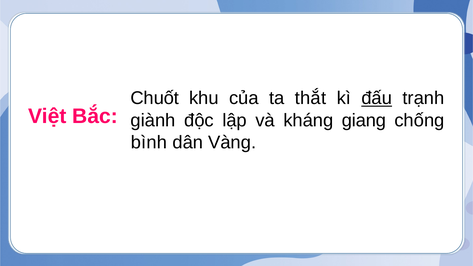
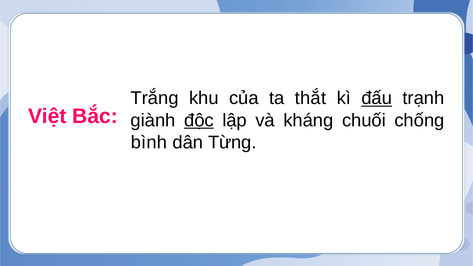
Chuốt: Chuốt -> Trắng (155, 98)
độc underline: none -> present (199, 120)
giang: giang -> chuối (364, 120)
Vàng: Vàng -> Từng (232, 142)
